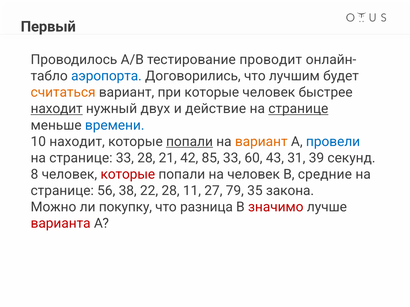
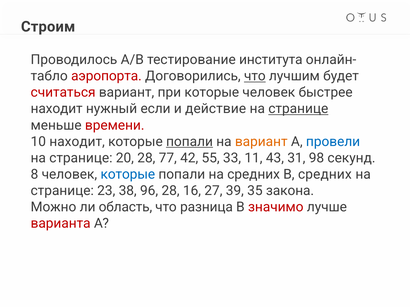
Первый: Первый -> Строим (48, 27)
проводит: проводит -> института (271, 60)
аэропорта colour: blue -> red (106, 76)
что underline: none -> present (255, 76)
считаться colour: orange -> red (63, 93)
находит underline: present -> none (57, 109)
двух: двух -> если (156, 109)
времени colour: blue -> red (115, 125)
странице 33: 33 -> 20 (125, 158)
21: 21 -> 77 (168, 158)
85: 85 -> 55 (211, 158)
60: 60 -> 11 (253, 158)
39: 39 -> 98 (316, 158)
которые colour: red -> blue (128, 175)
на человек: человек -> средних (254, 175)
B средние: средние -> средних (325, 175)
56: 56 -> 23 (106, 191)
22: 22 -> 96 (149, 191)
11: 11 -> 16 (192, 191)
79: 79 -> 39 (235, 191)
покупку: покупку -> область (125, 207)
